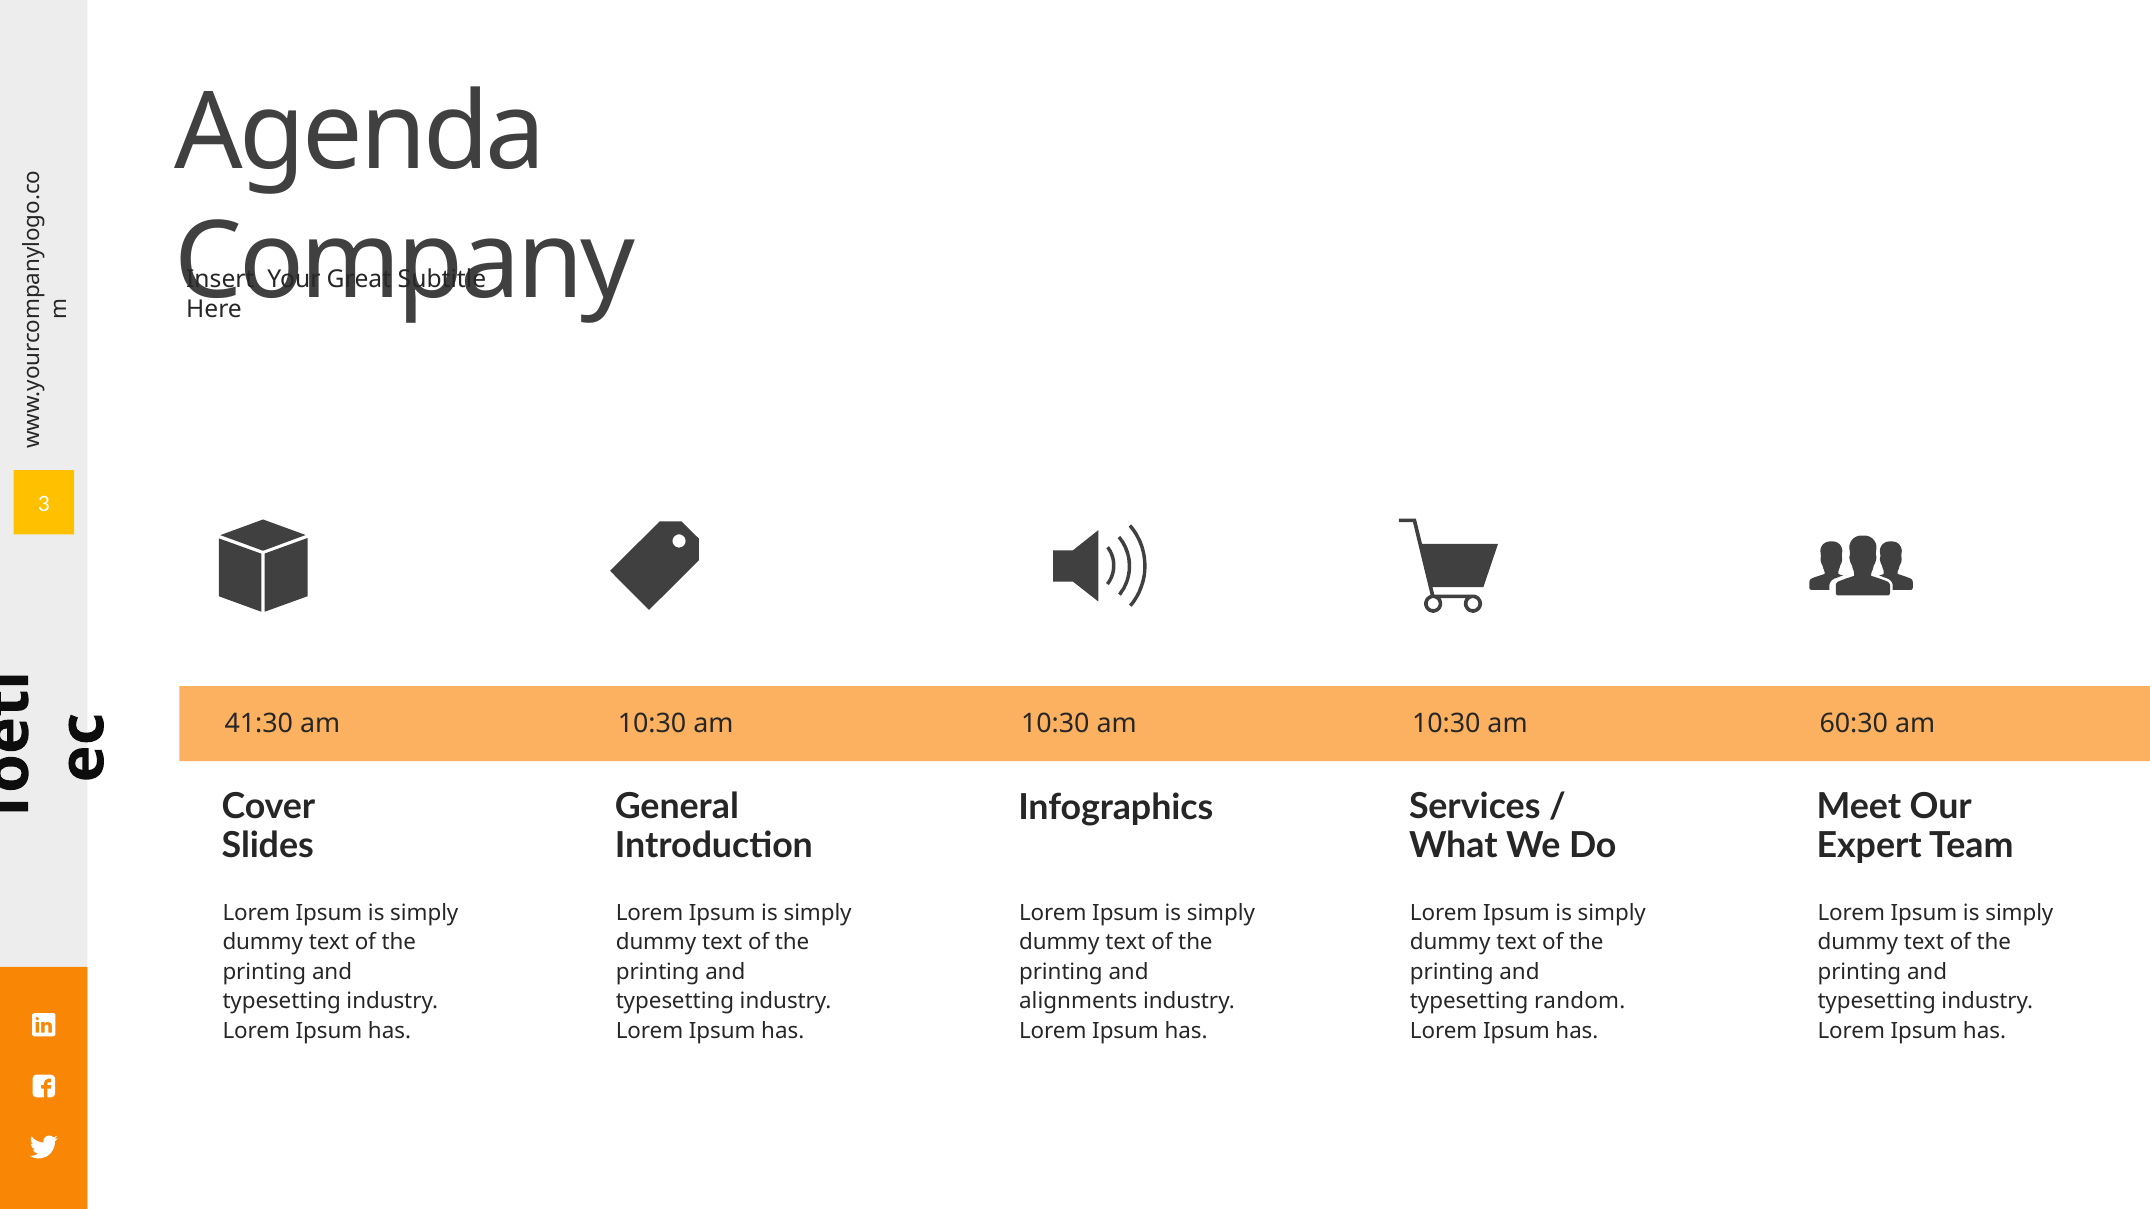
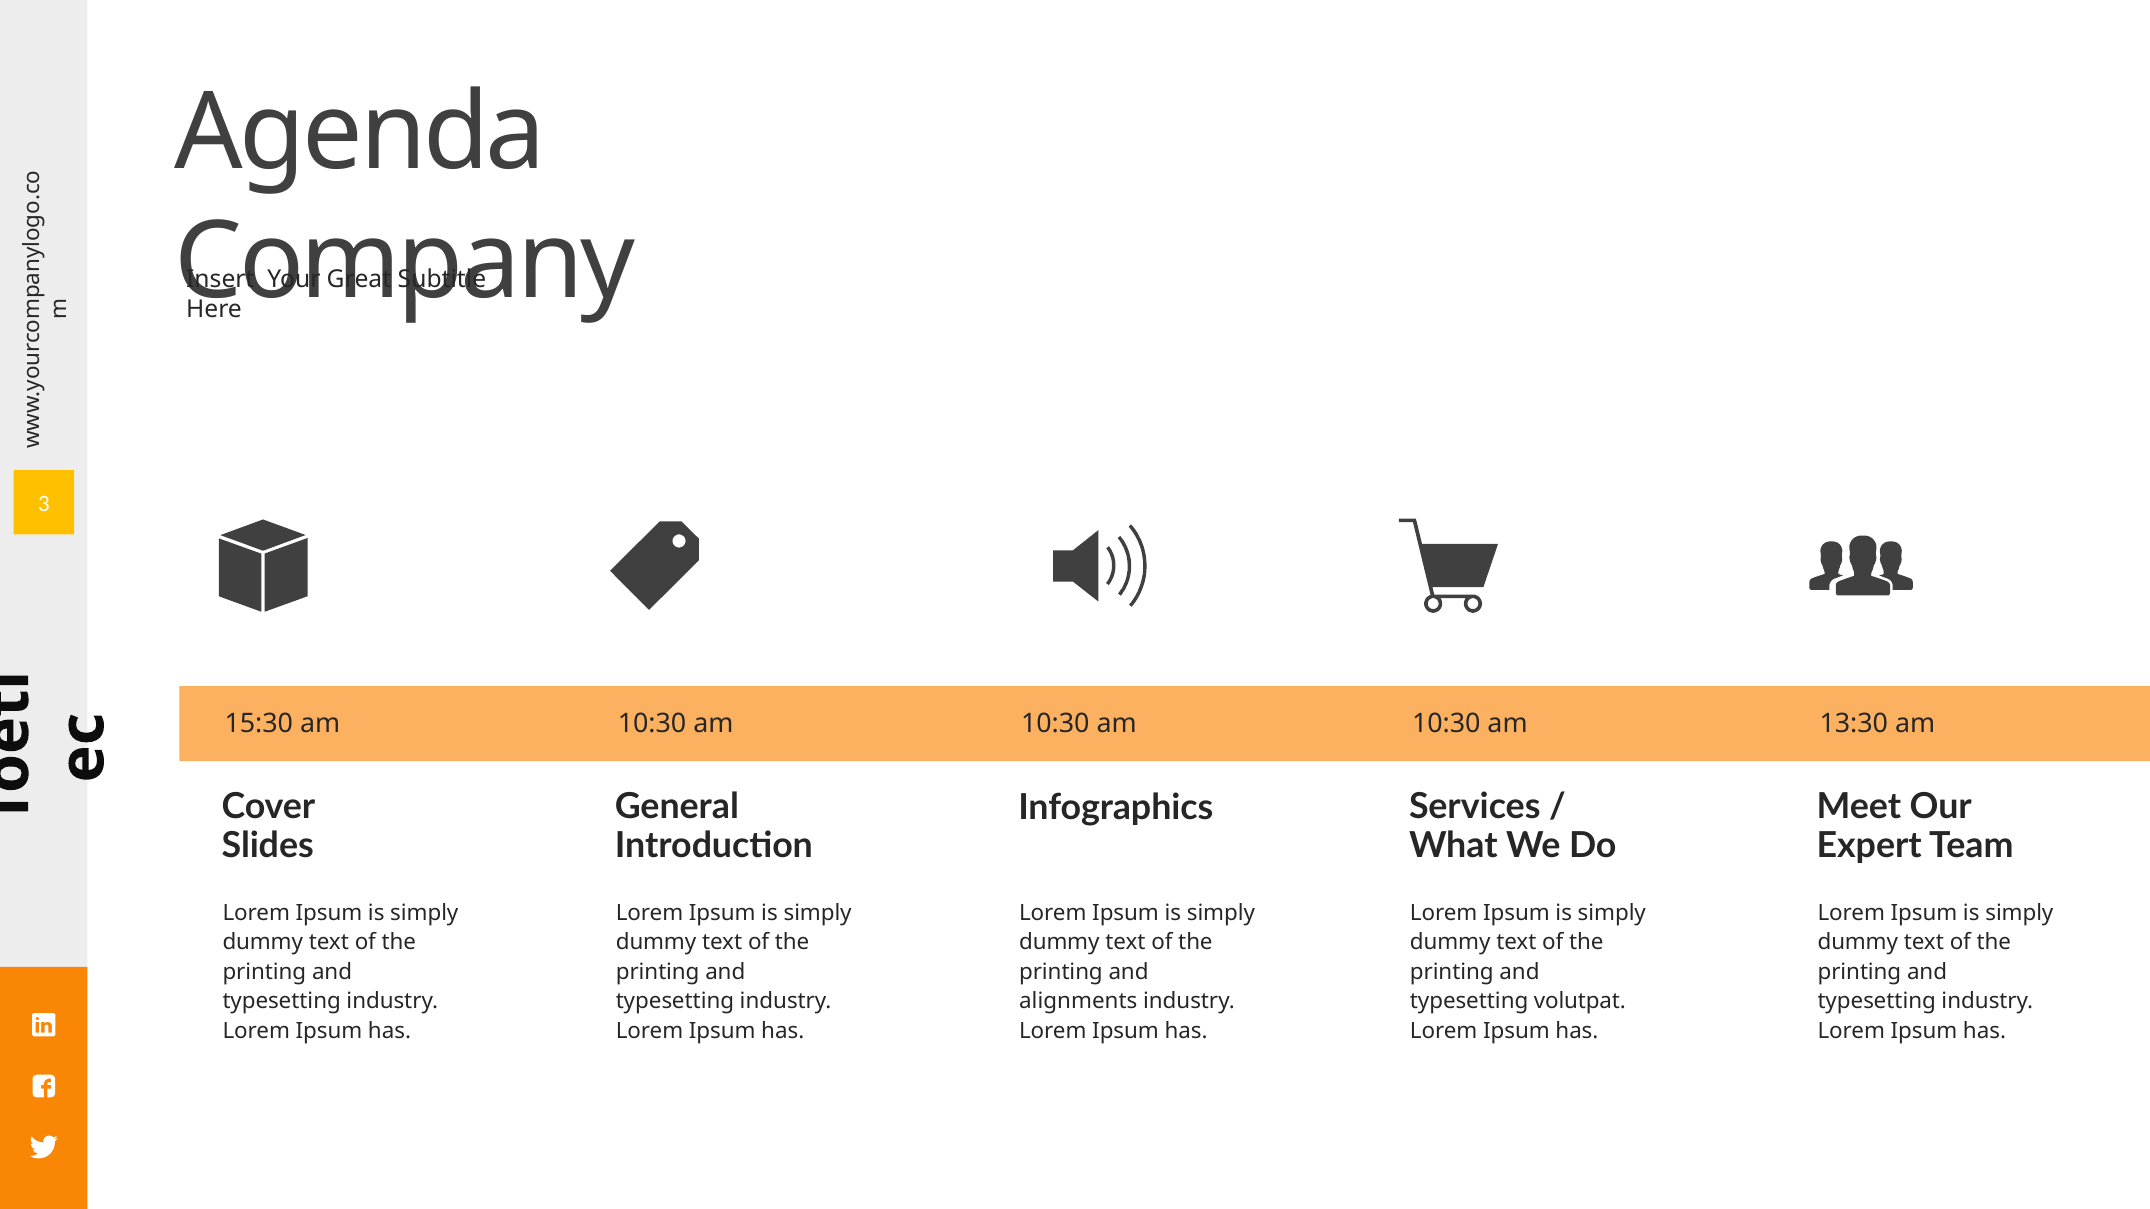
41:30: 41:30 -> 15:30 (259, 724)
60:30: 60:30 -> 13:30 (1854, 724)
random: random -> volutpat (1580, 1002)
